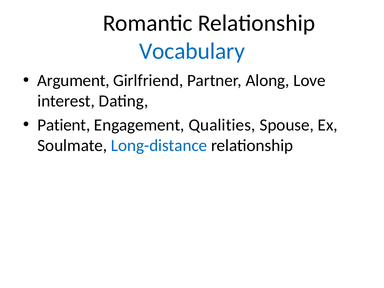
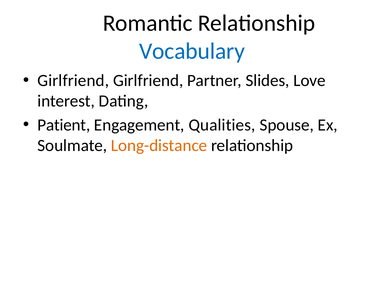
Argument: Argument -> Girlfriend (73, 81)
Along: Along -> Slides (268, 81)
Long-distance colour: blue -> orange (159, 145)
